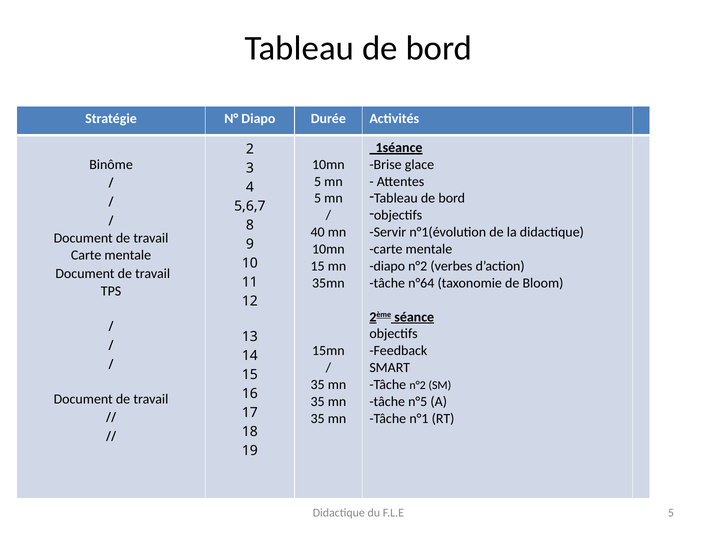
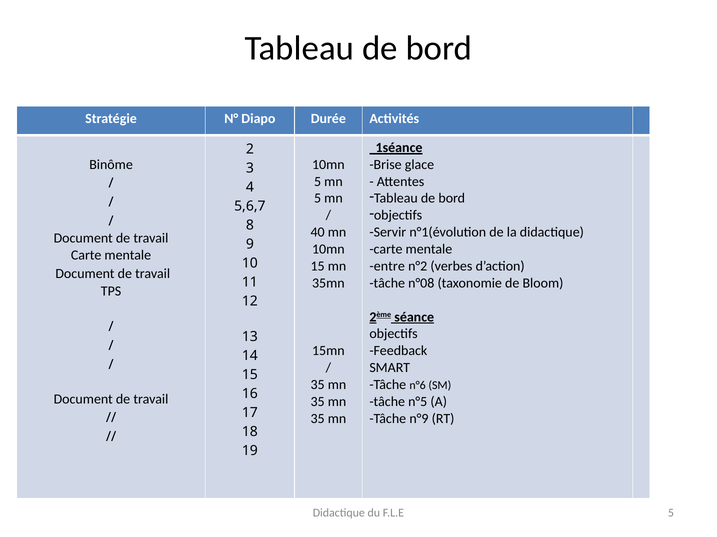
diapo: diapo -> entre (387, 267)
n°64: n°64 -> n°08 (421, 283)
Tâche n°2: n°2 -> n°6 (418, 386)
n°1: n°1 -> n°9 (419, 419)
